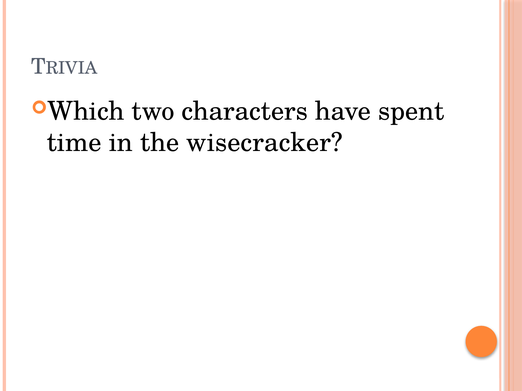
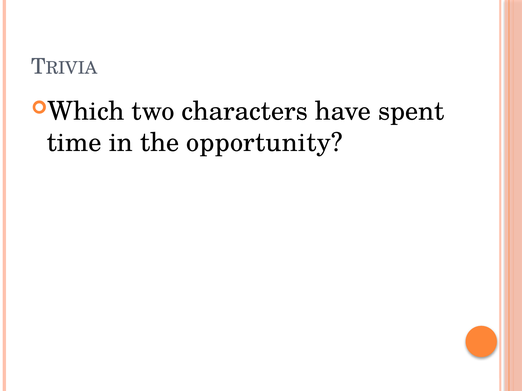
wisecracker: wisecracker -> opportunity (264, 143)
